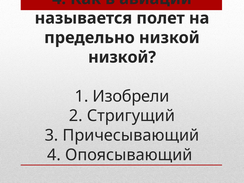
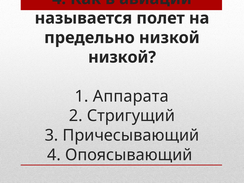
Изобрели: Изобрели -> Аппарата (131, 96)
